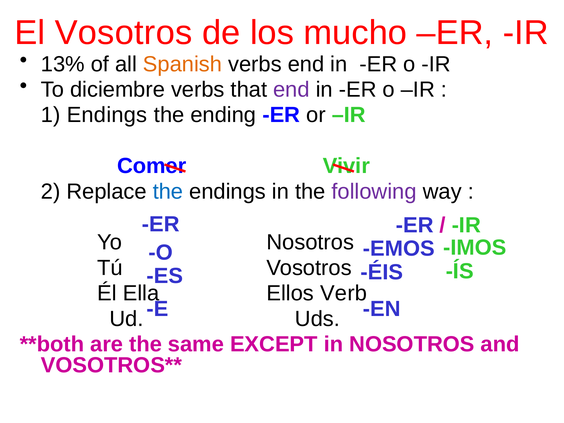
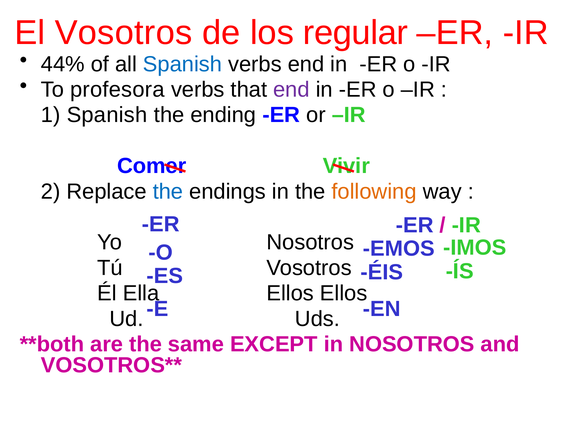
mucho: mucho -> regular (355, 33)
13%: 13% -> 44% (63, 64)
Spanish colour: orange -> blue (183, 64)
diciembre: diciembre -> profesora (117, 90)
1 Endings: Endings -> Spanish (107, 115)
following colour: purple -> orange (374, 191)
Ellos Verb: Verb -> Ellos (344, 293)
